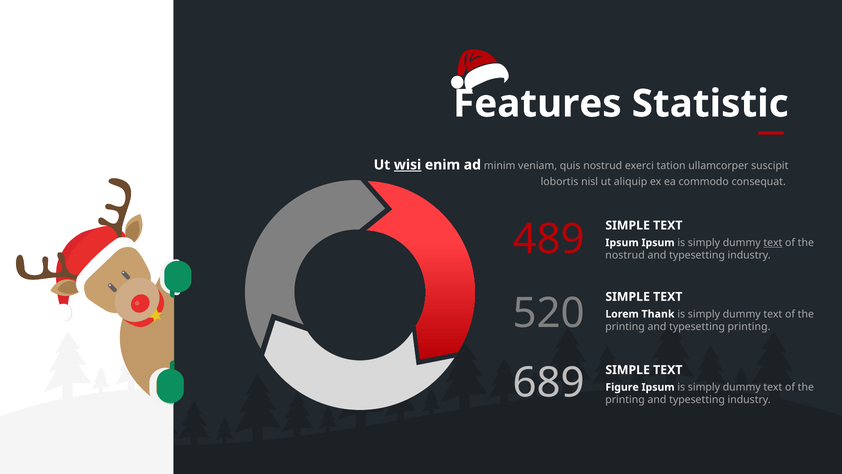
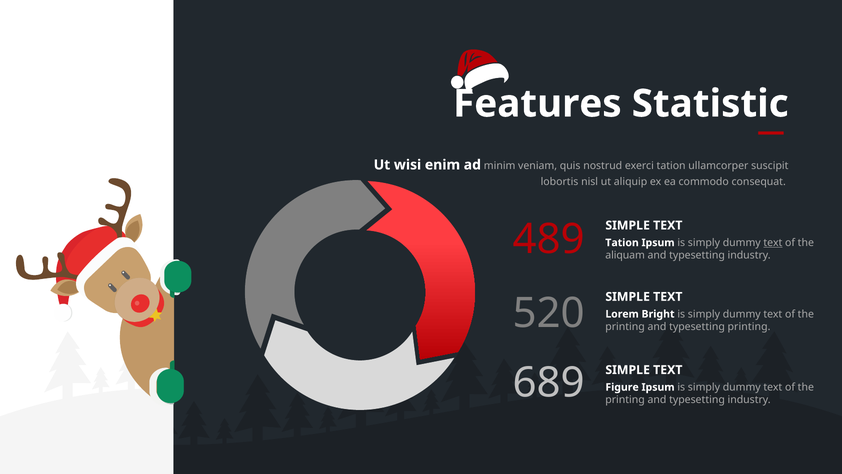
wisi underline: present -> none (408, 165)
Ipsum: Ipsum -> Tation (622, 243)
nostrud: nostrud -> aliquam (625, 255)
Thank: Thank -> Bright (658, 314)
